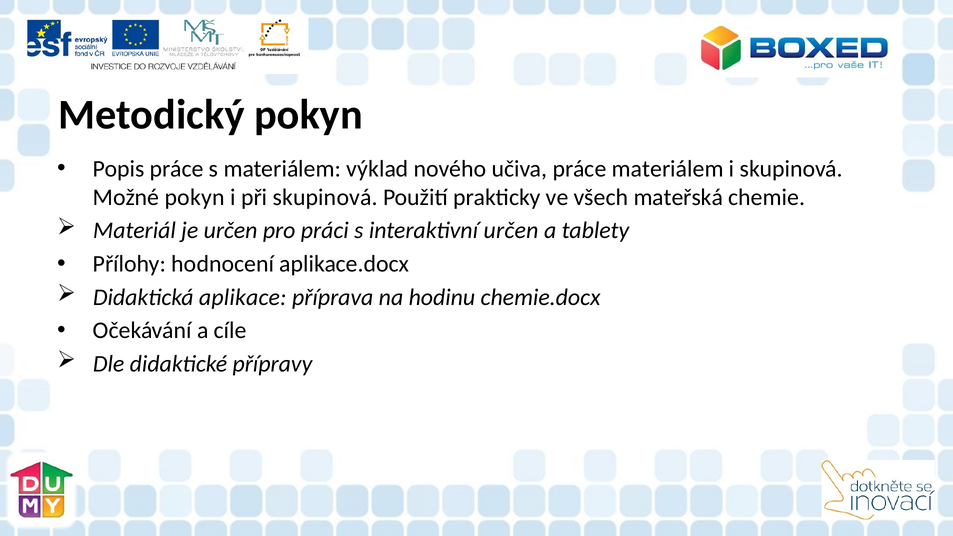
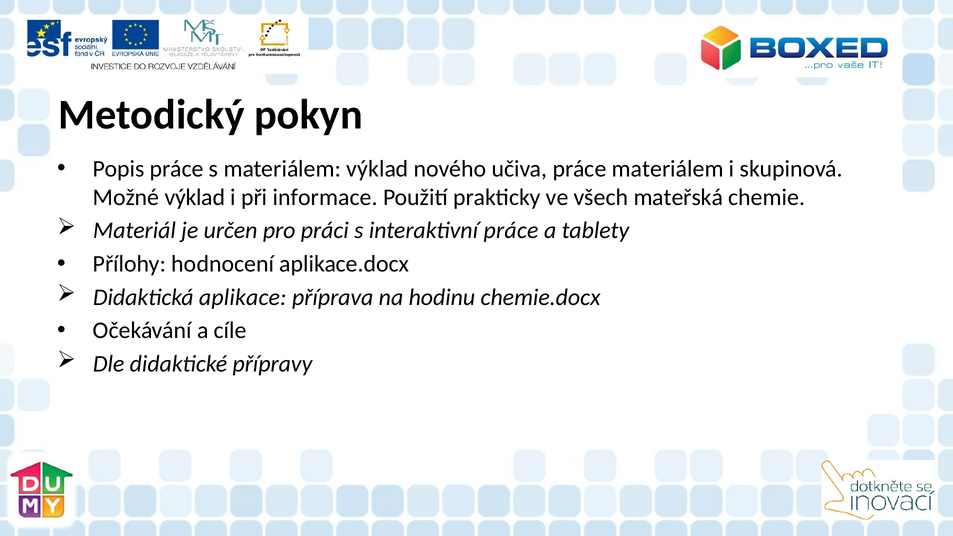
Možné pokyn: pokyn -> výklad (195, 197)
při skupinová: skupinová -> informace (325, 197)
interaktivní určen: určen -> práce (511, 231)
